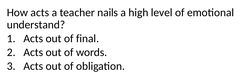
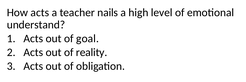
final: final -> goal (88, 39)
words: words -> reality (92, 52)
